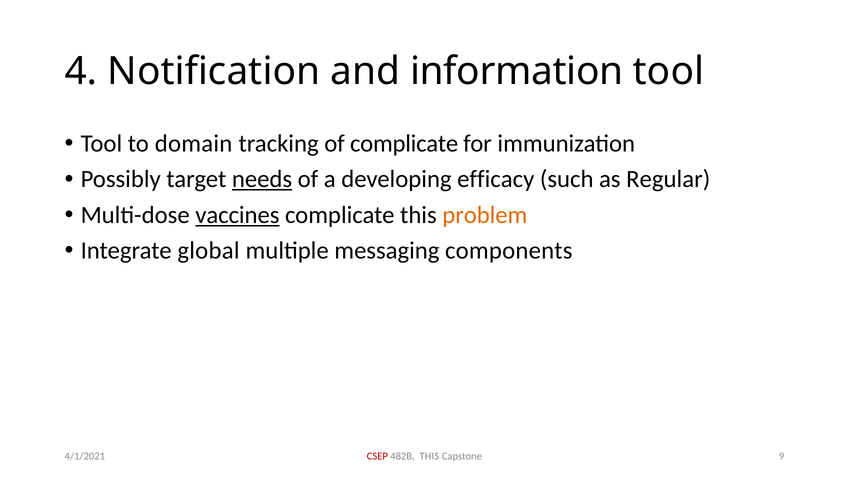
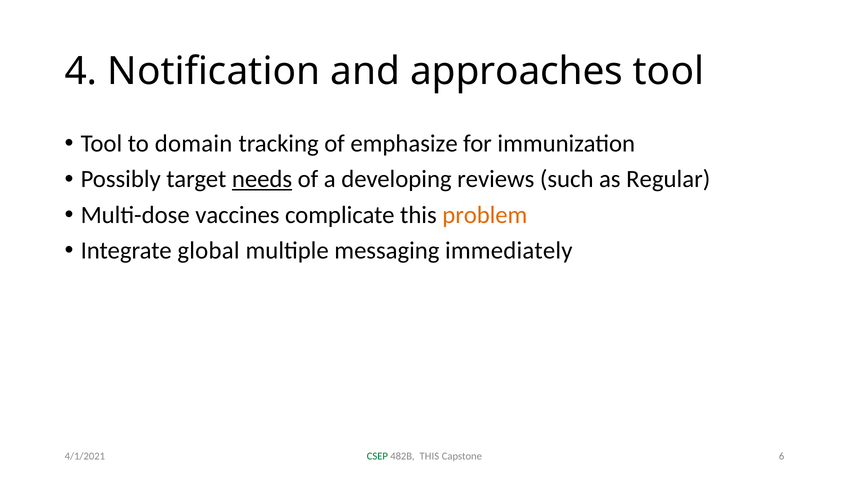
information: information -> approaches (517, 71)
of complicate: complicate -> emphasize (404, 144)
efficacy: efficacy -> reviews (496, 179)
vaccines underline: present -> none (237, 215)
components: components -> immediately (509, 250)
CSEP colour: red -> green (377, 456)
9: 9 -> 6 (782, 456)
